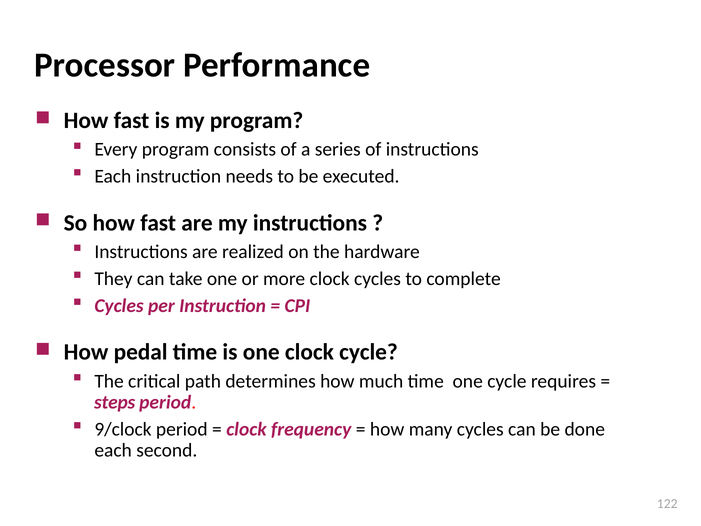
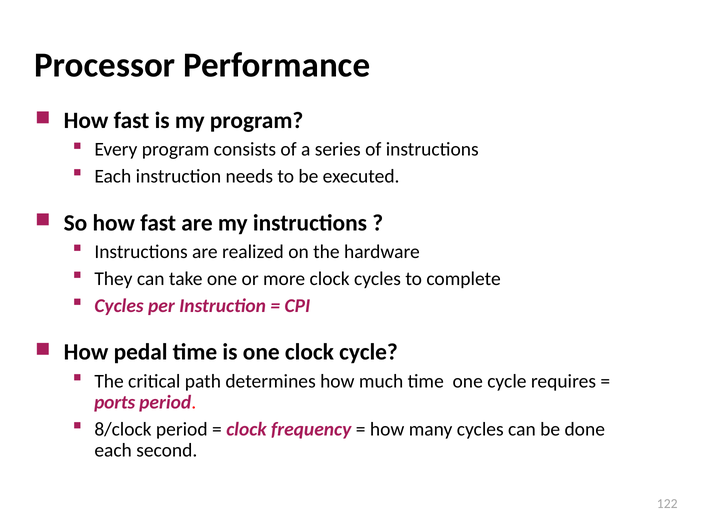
steps: steps -> ports (115, 402)
9/clock: 9/clock -> 8/clock (123, 429)
